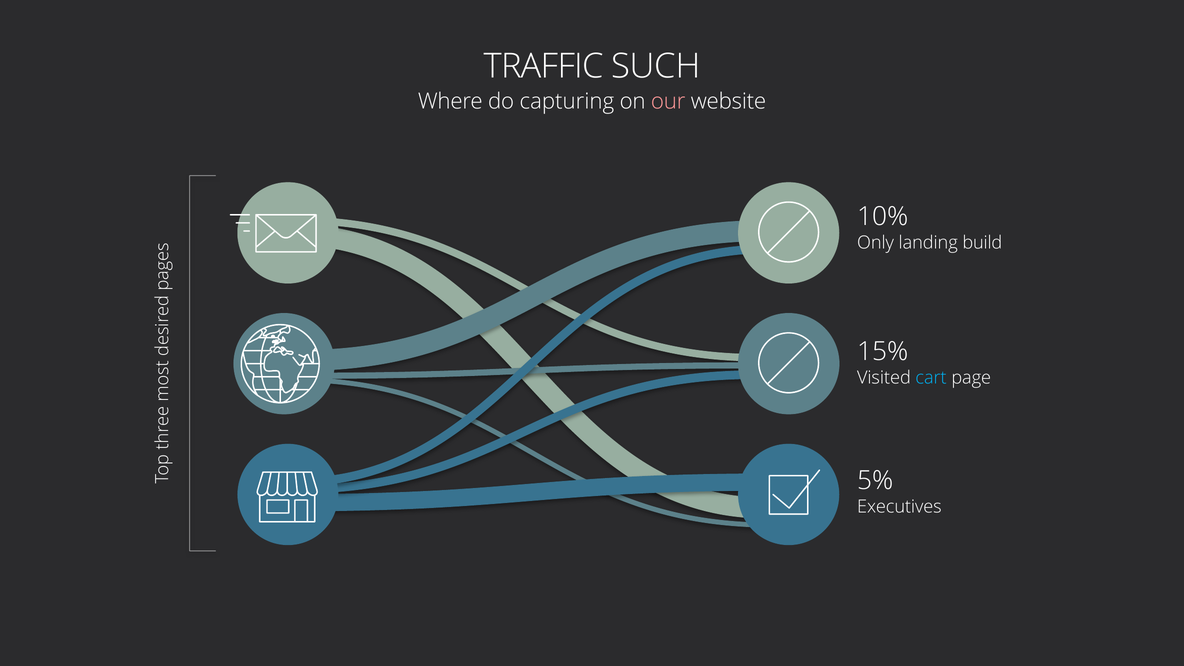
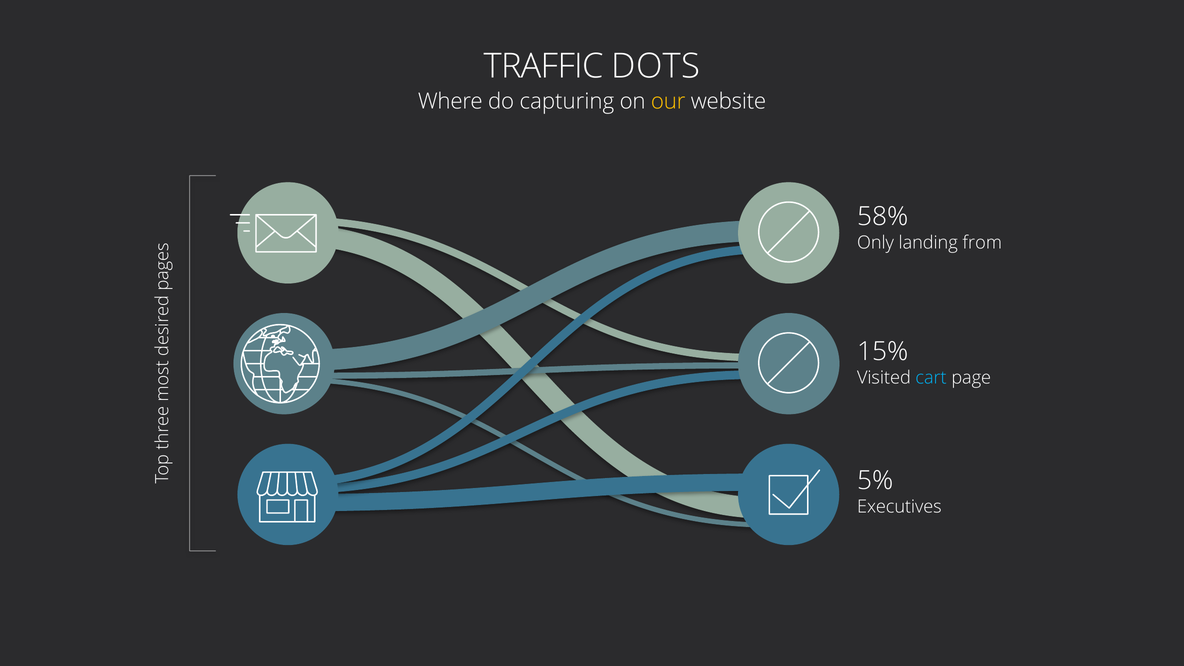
SUCH: SUCH -> DOTS (656, 66)
our colour: pink -> yellow (668, 102)
10%: 10% -> 58% (883, 217)
build: build -> from (982, 243)
